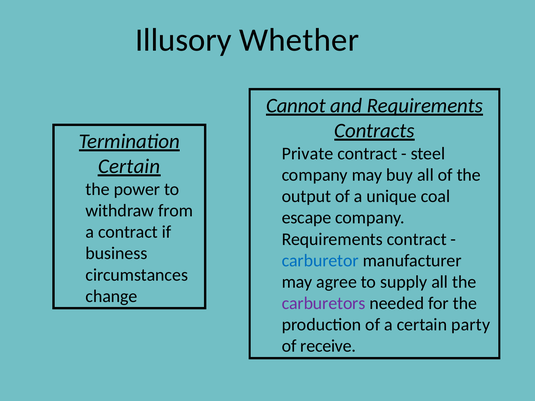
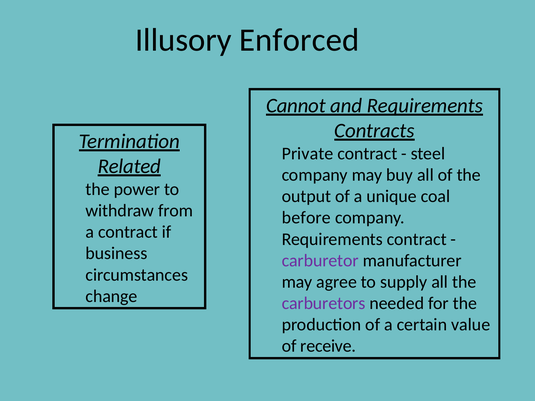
Whether: Whether -> Enforced (299, 40)
Certain: Certain -> Related (129, 166)
escape: escape -> before (306, 218)
carburetor colour: blue -> purple (320, 261)
party: party -> value (471, 325)
